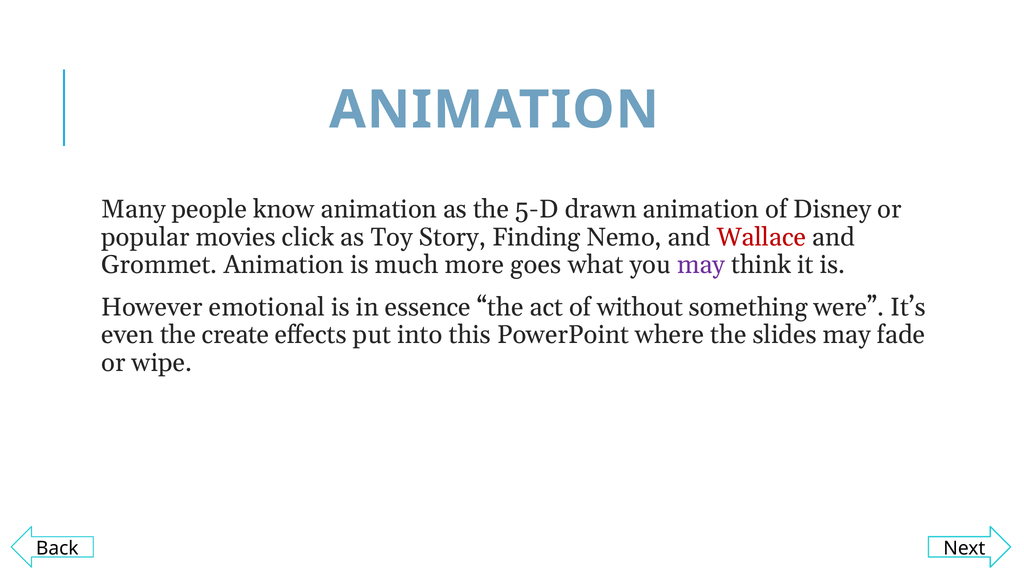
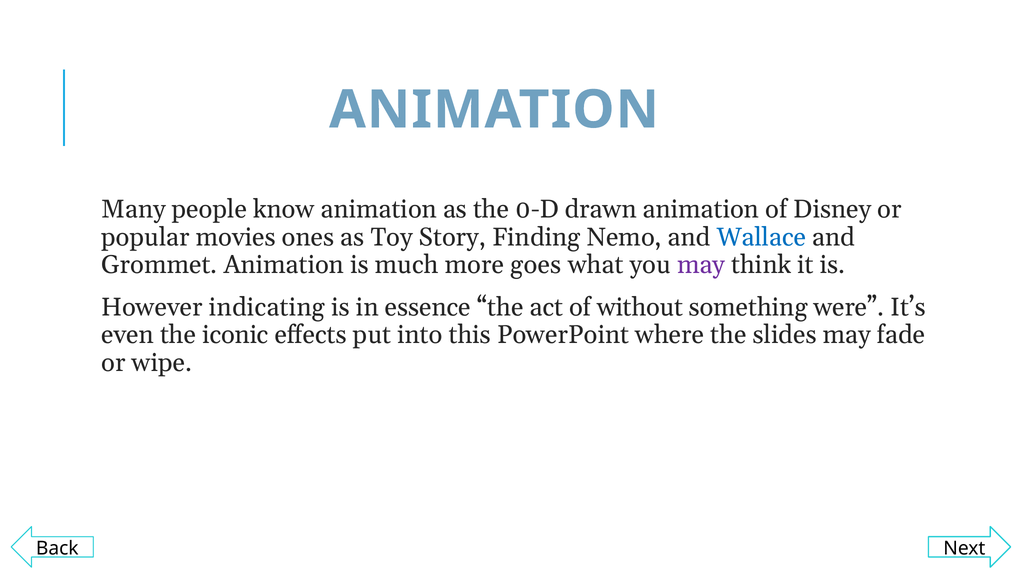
5-D: 5-D -> 0-D (537, 210)
click: click -> ones (308, 237)
Wallace colour: red -> blue (761, 237)
emotional: emotional -> indicating (267, 307)
create: create -> iconic (235, 335)
